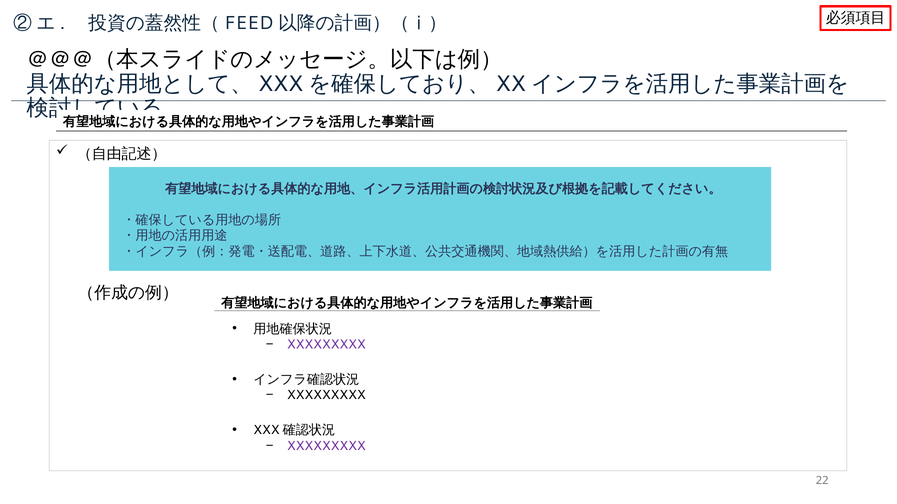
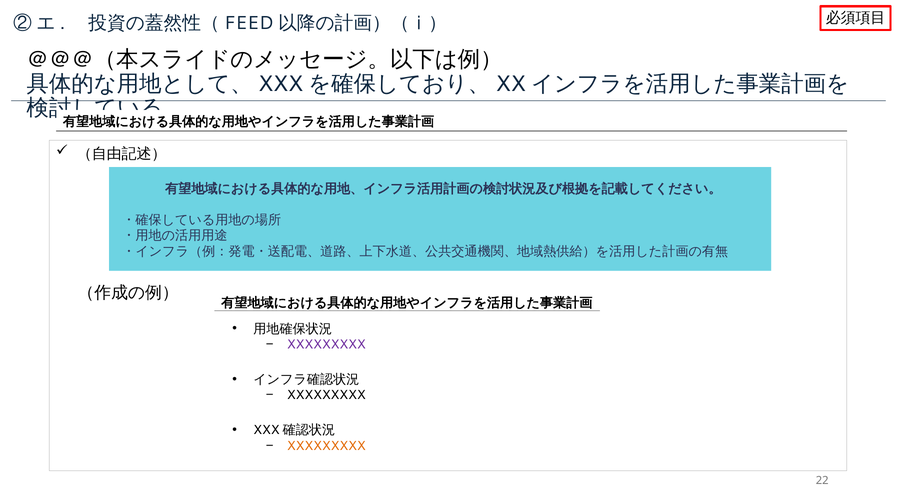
XXXXXXXXX colour: purple -> orange (326, 446)
